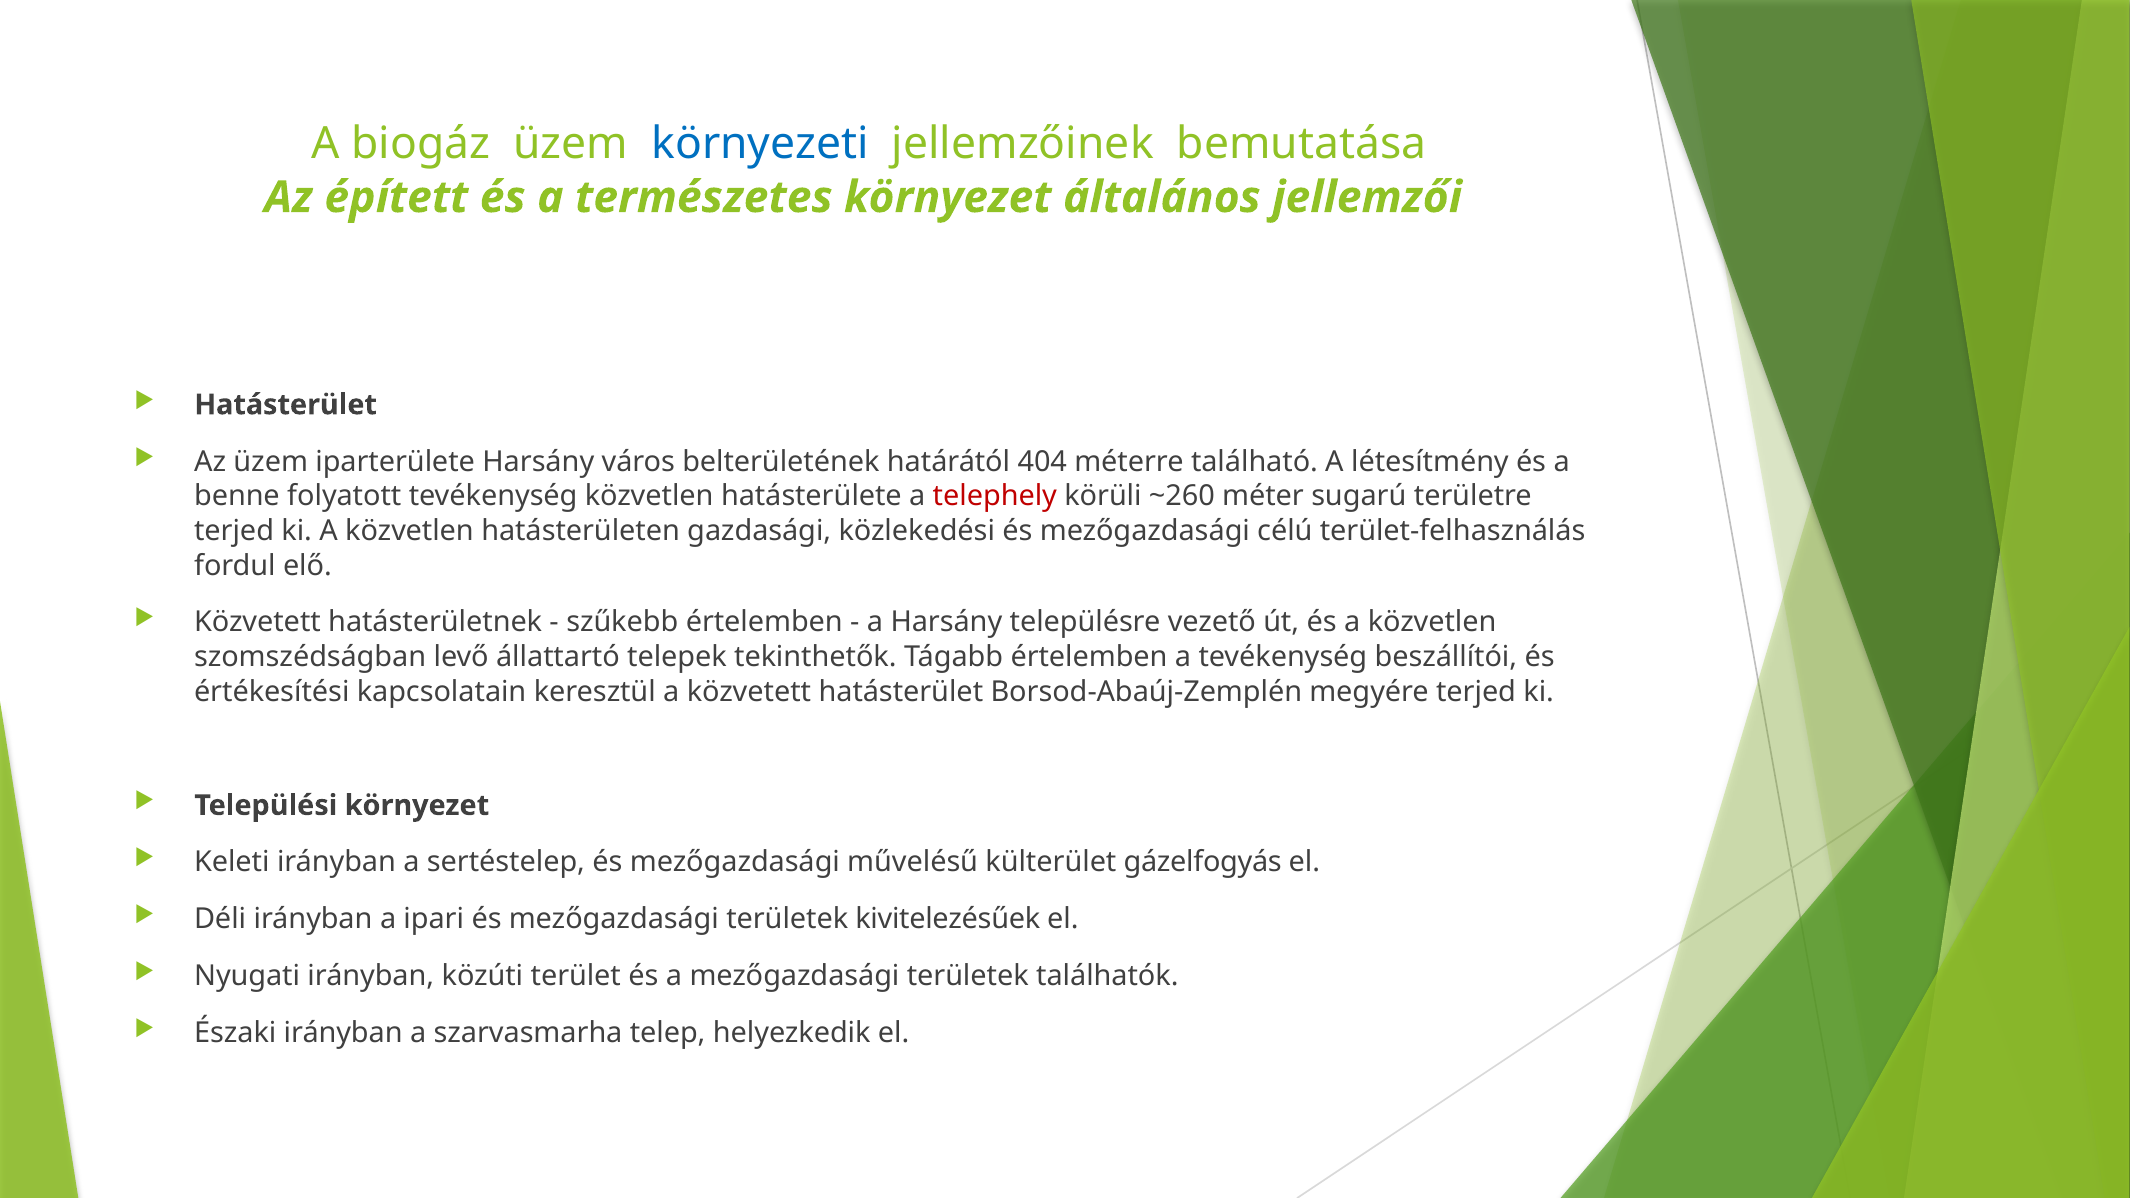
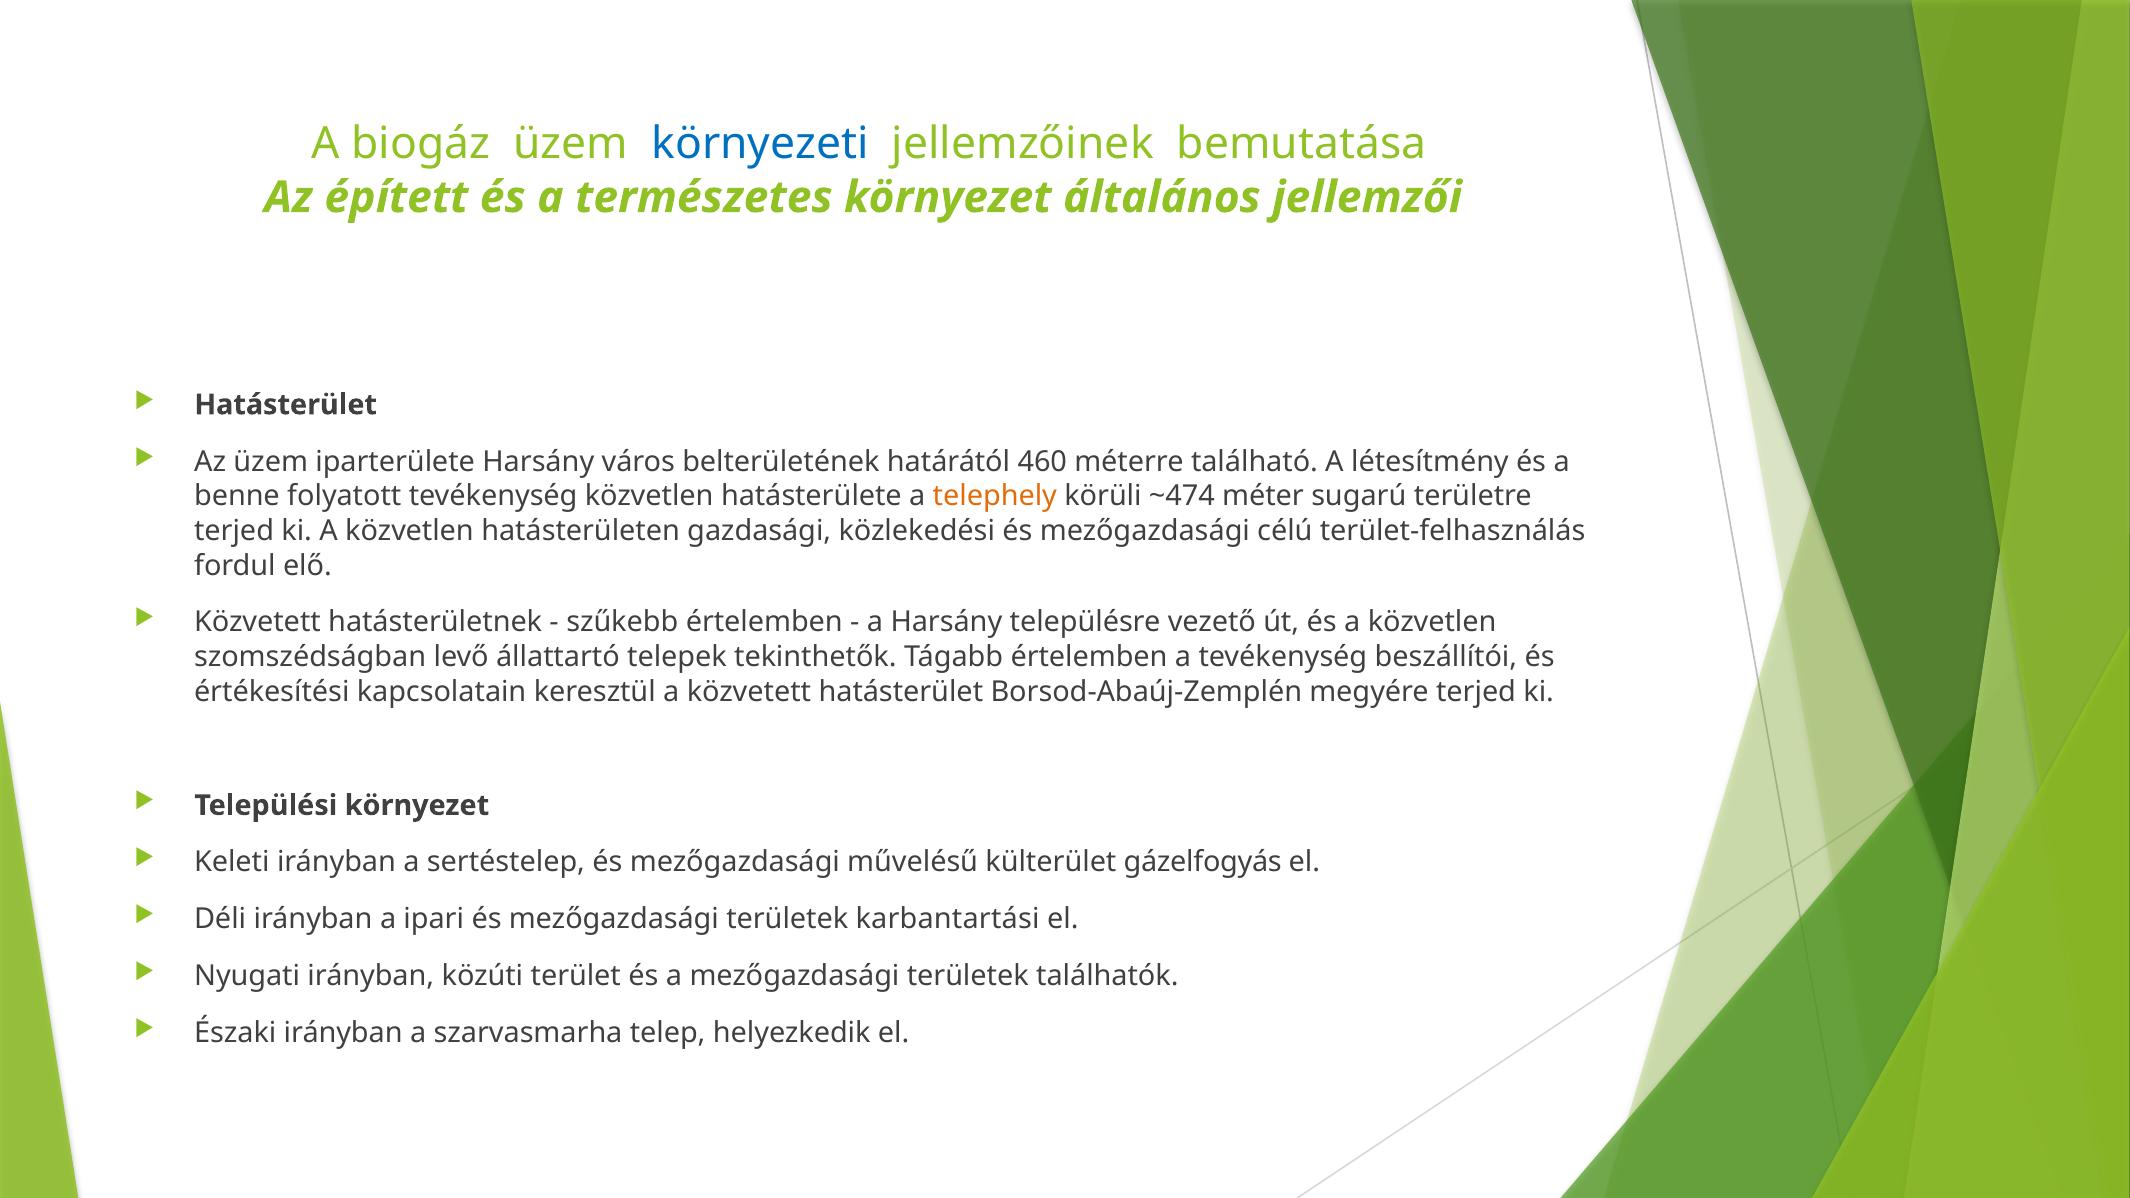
404: 404 -> 460 (1042, 462)
telephely colour: red -> orange (995, 496)
~260: ~260 -> ~474 (1182, 496)
kivitelezésűek: kivitelezésűek -> karbantartási (948, 919)
